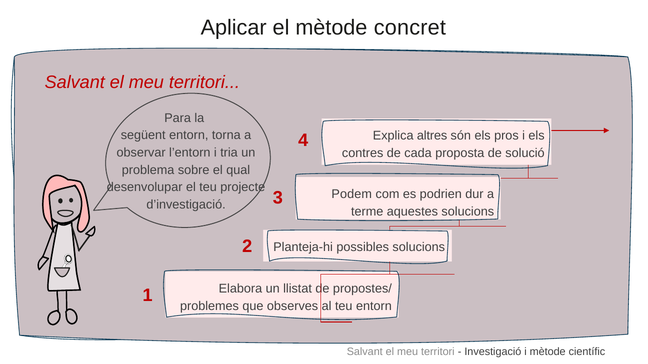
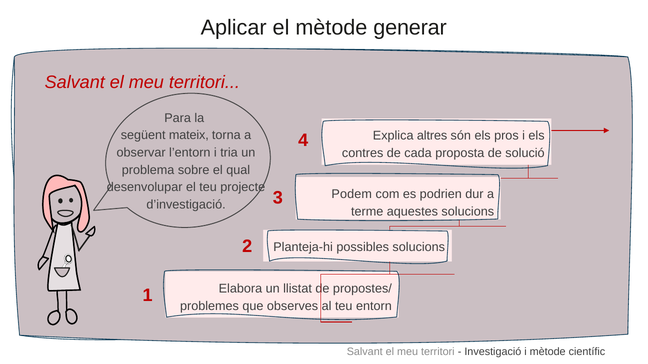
concret: concret -> generar (410, 28)
següent entorn: entorn -> mateix (189, 135)
